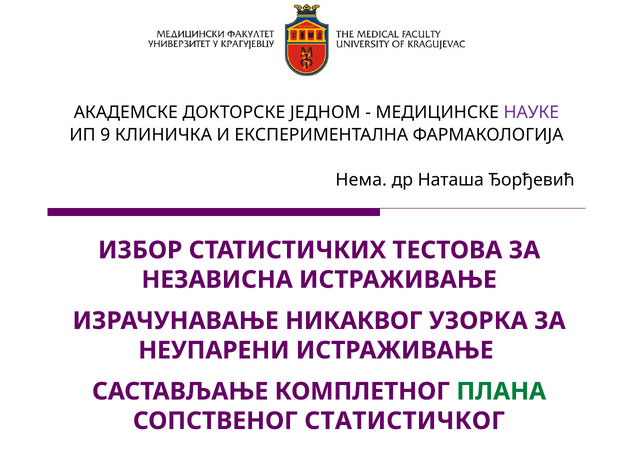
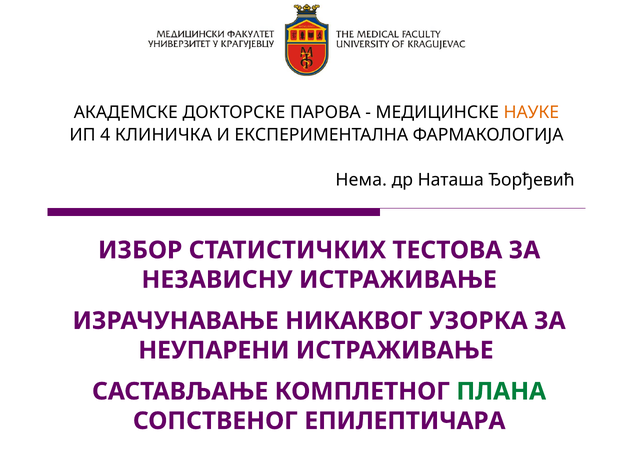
ЈЕДНОМ: ЈЕДНОМ -> ПАРОВА (325, 113)
НАУКЕ colour: purple -> orange (531, 113)
9: 9 -> 4 (105, 135)
НЕЗАВИСНА: НЕЗАВИСНА -> НЕЗАВИСНУ (217, 280)
СТАТИСТИЧКОГ: СТАТИСТИЧКОГ -> ЕПИЛЕПТИЧАРА (405, 422)
